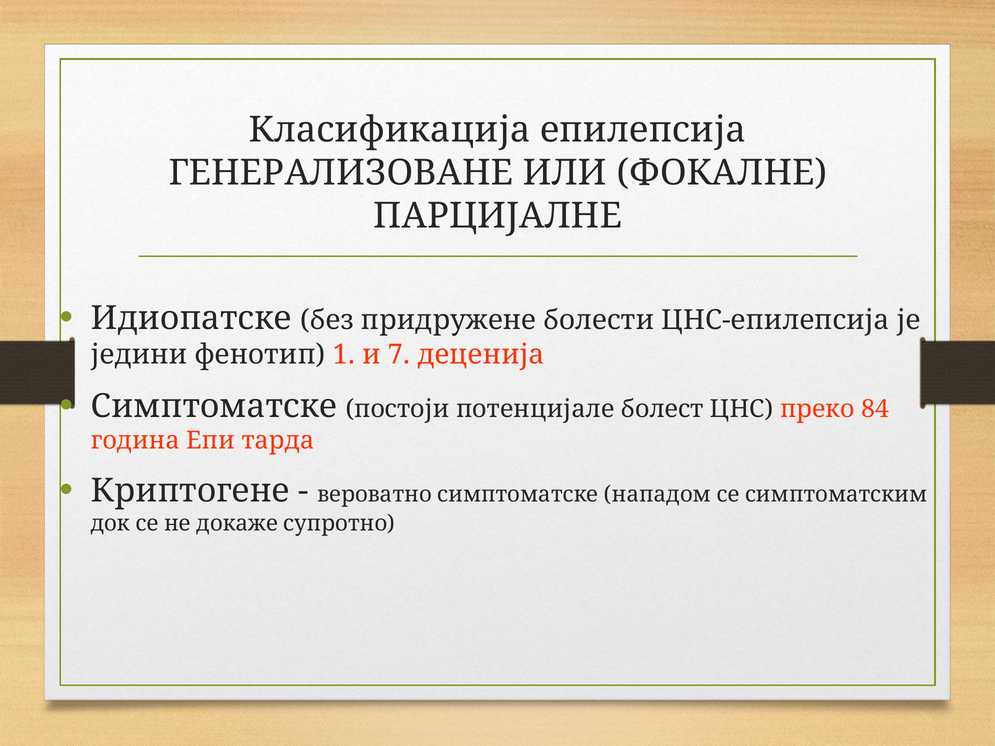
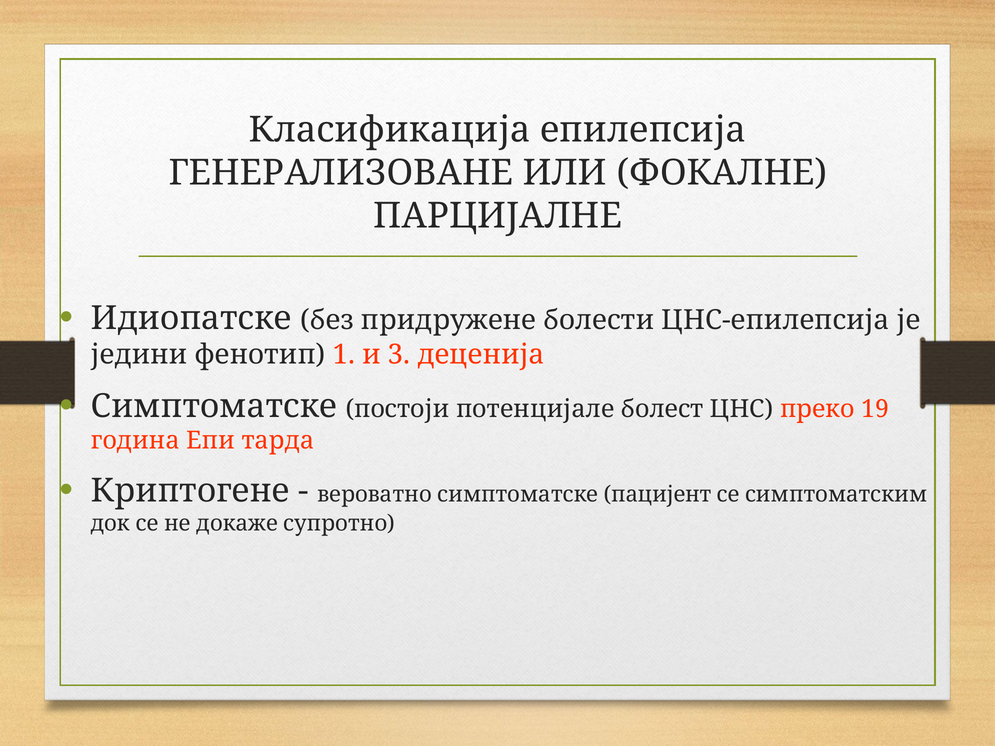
7: 7 -> 3 (399, 355)
84: 84 -> 19 (875, 409)
нападом: нападом -> пaцијент (658, 495)
